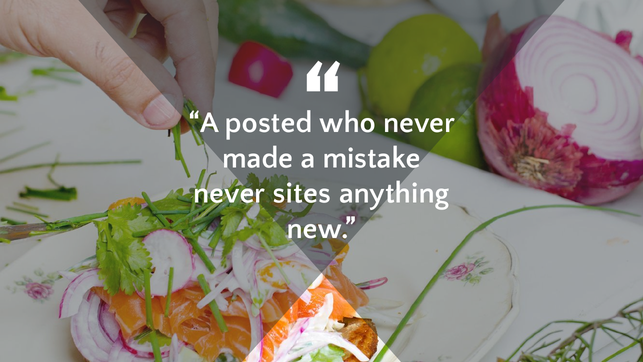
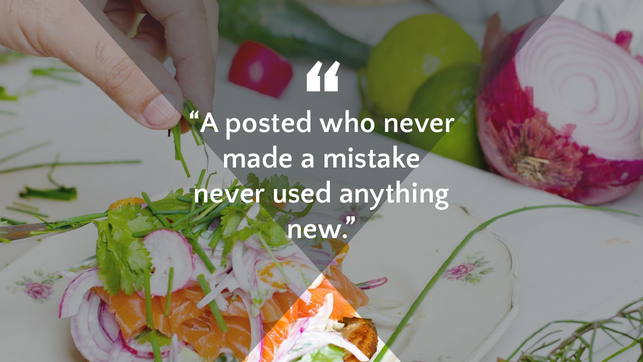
sites: sites -> used (302, 193)
